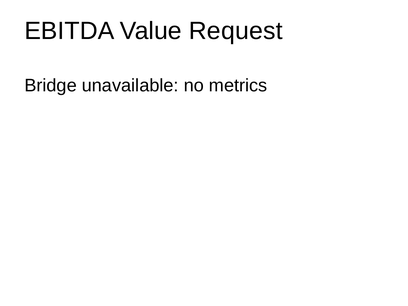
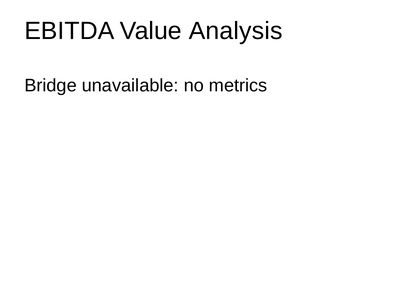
Request: Request -> Analysis (236, 31)
